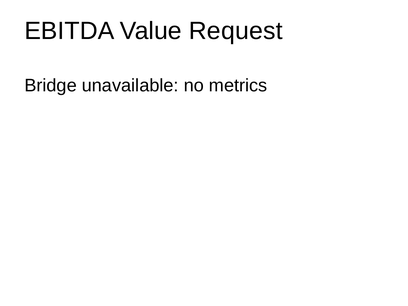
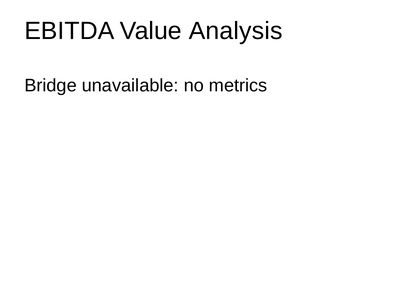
Request: Request -> Analysis (236, 31)
